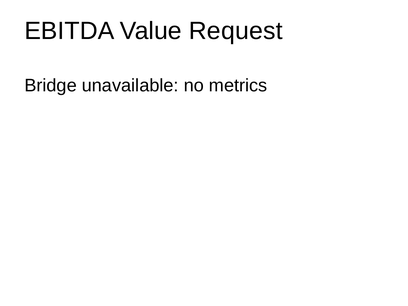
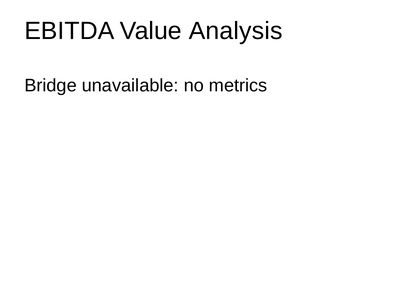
Request: Request -> Analysis (236, 31)
